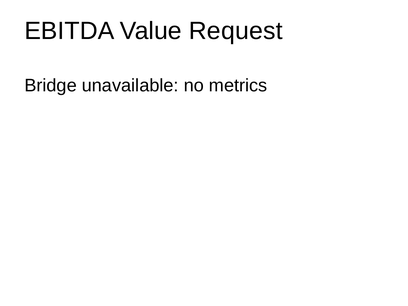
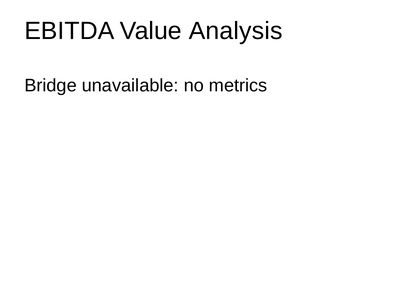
Request: Request -> Analysis (236, 31)
